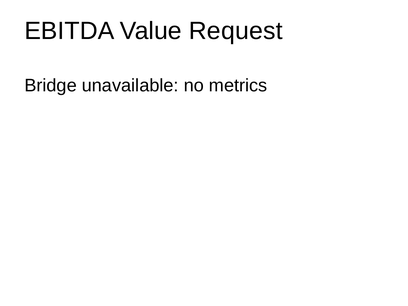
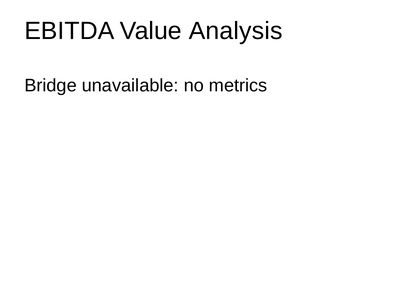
Request: Request -> Analysis (236, 31)
